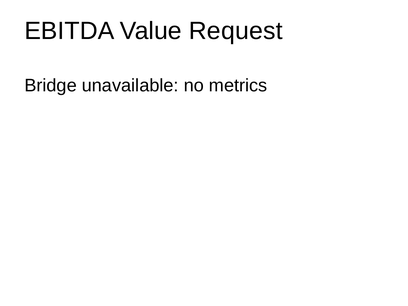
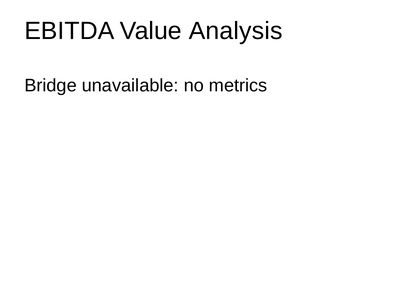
Request: Request -> Analysis (236, 31)
